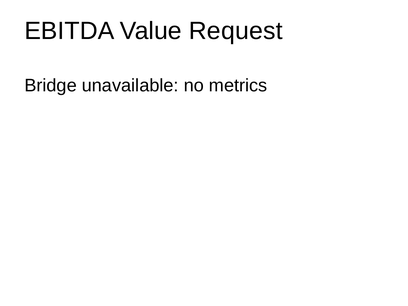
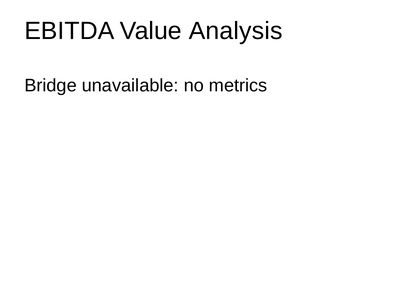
Request: Request -> Analysis (236, 31)
